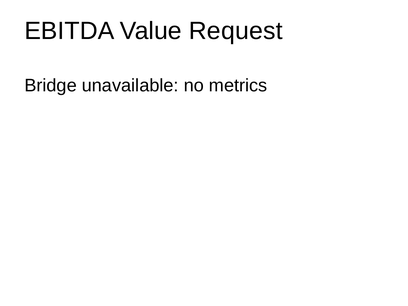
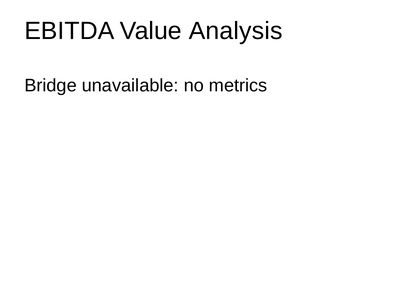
Request: Request -> Analysis (236, 31)
